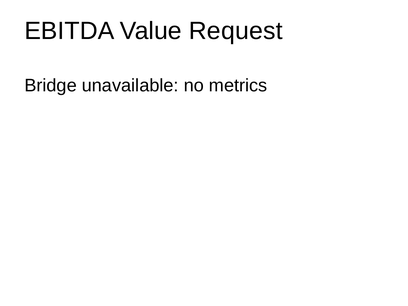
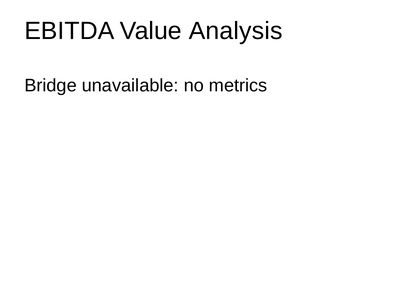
Request: Request -> Analysis (236, 31)
